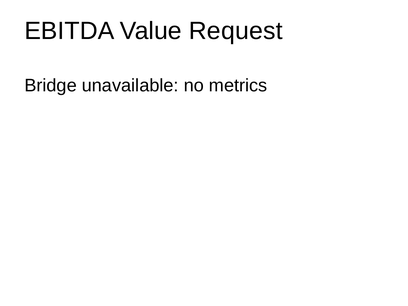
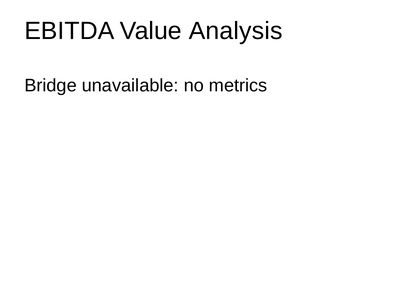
Request: Request -> Analysis (236, 31)
